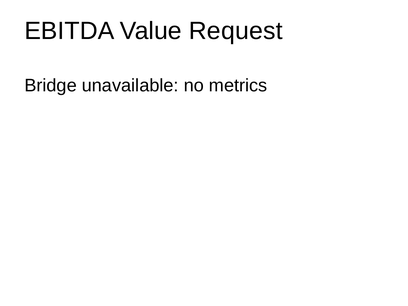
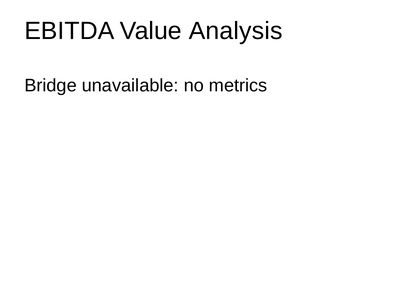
Request: Request -> Analysis (236, 31)
